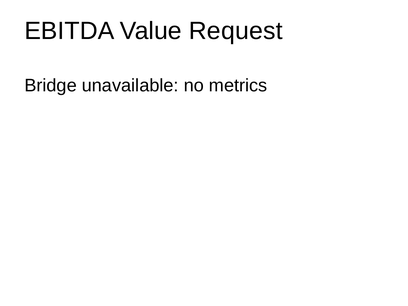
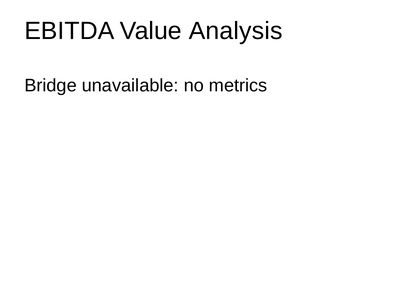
Request: Request -> Analysis (236, 31)
